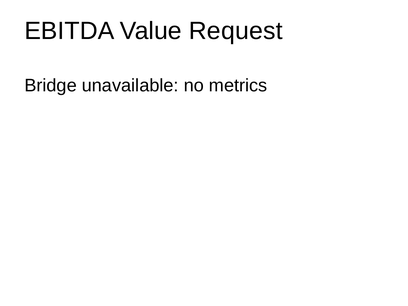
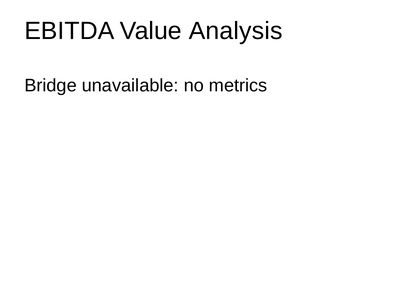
Request: Request -> Analysis (236, 31)
